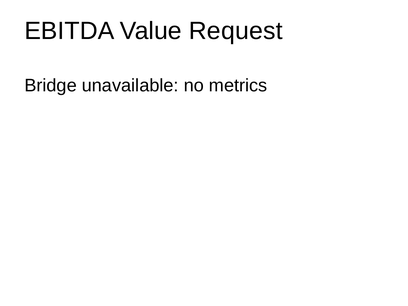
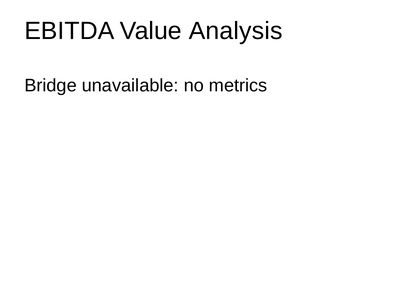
Request: Request -> Analysis (236, 31)
